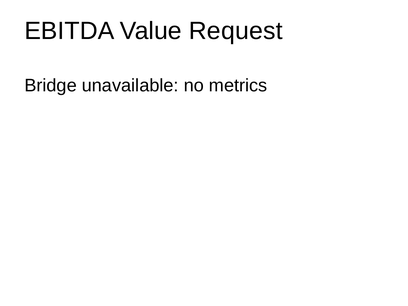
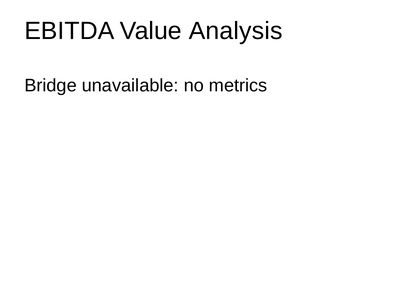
Request: Request -> Analysis (236, 31)
